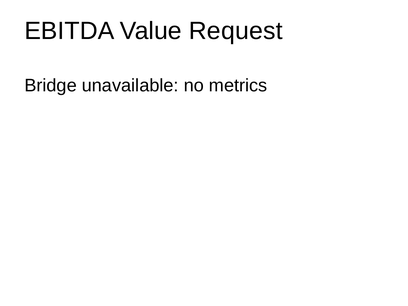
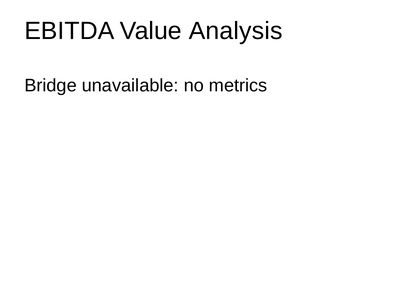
Request: Request -> Analysis (236, 31)
